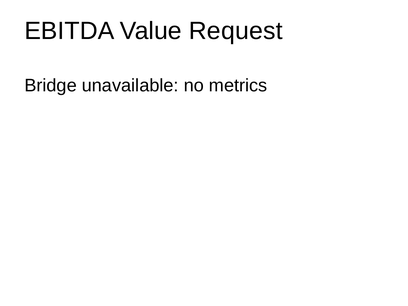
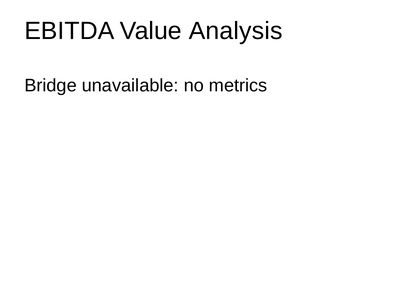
Request: Request -> Analysis (236, 31)
